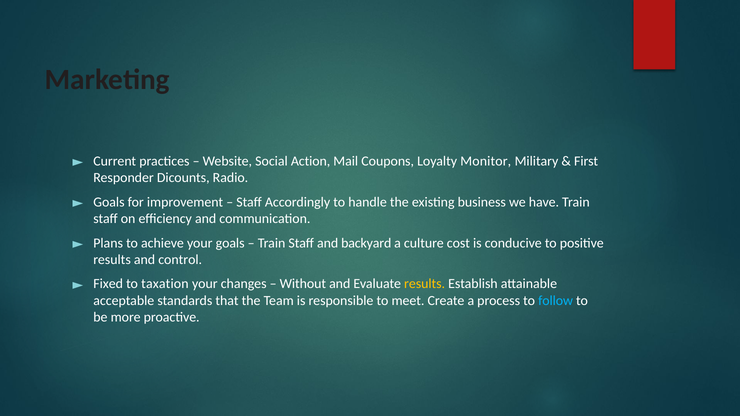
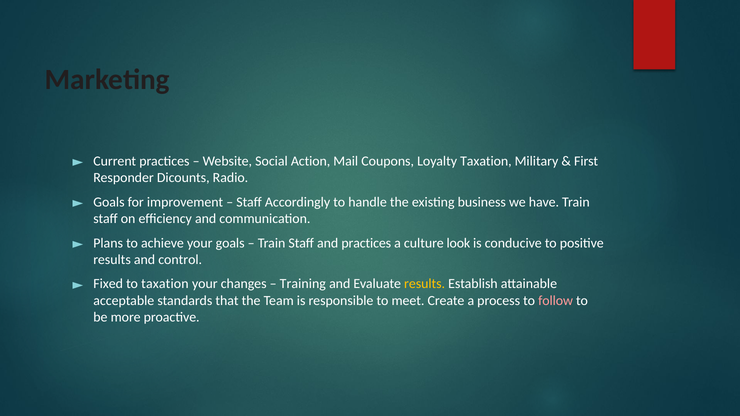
Loyalty Monitor: Monitor -> Taxation (486, 161)
and backyard: backyard -> practices (366, 243)
cost: cost -> look (458, 243)
Without: Without -> Training (303, 284)
follow colour: light blue -> pink (556, 301)
